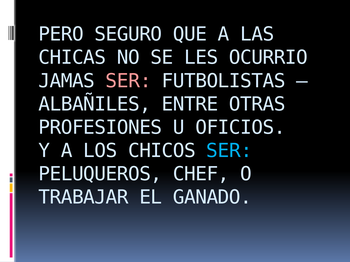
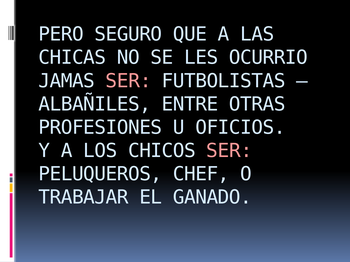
SER colour: light blue -> pink (229, 151)
